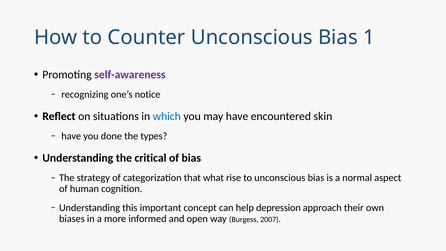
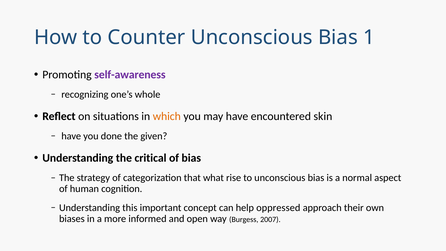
notice: notice -> whole (148, 94)
which colour: blue -> orange (167, 116)
types: types -> given (154, 136)
depression: depression -> oppressed (278, 208)
